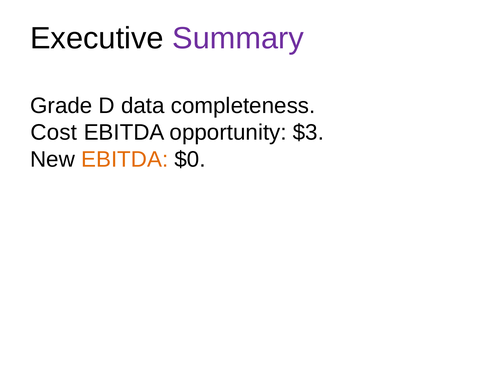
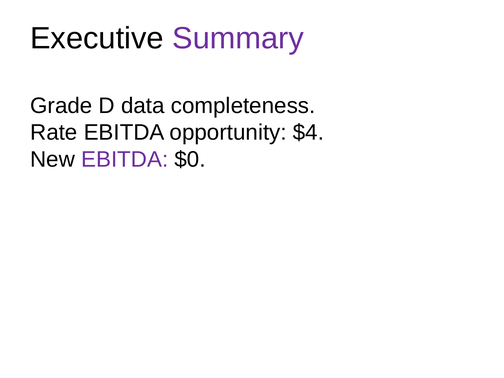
Cost: Cost -> Rate (54, 133)
$3: $3 -> $4 (308, 133)
EBITDA colour: orange -> purple (125, 159)
